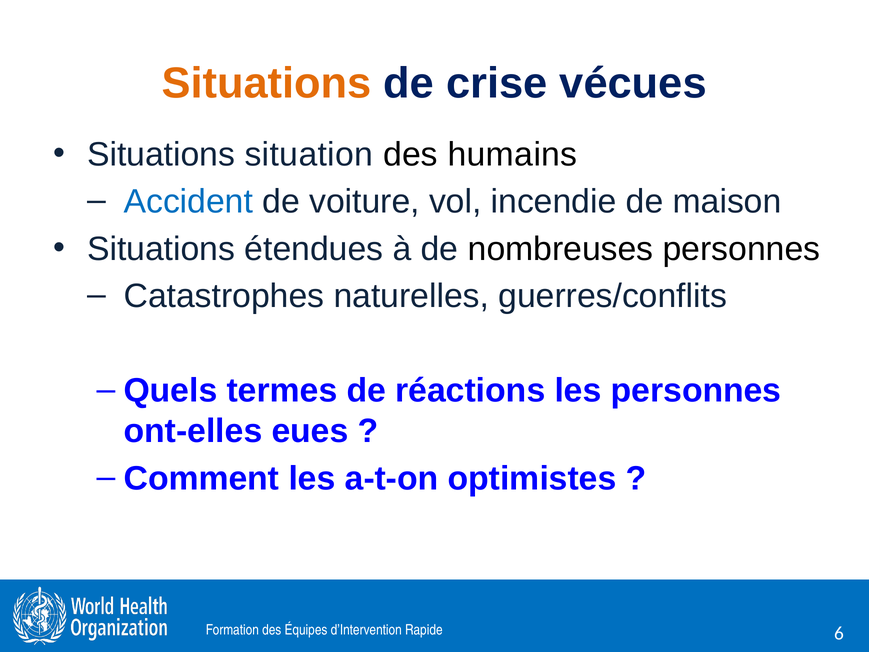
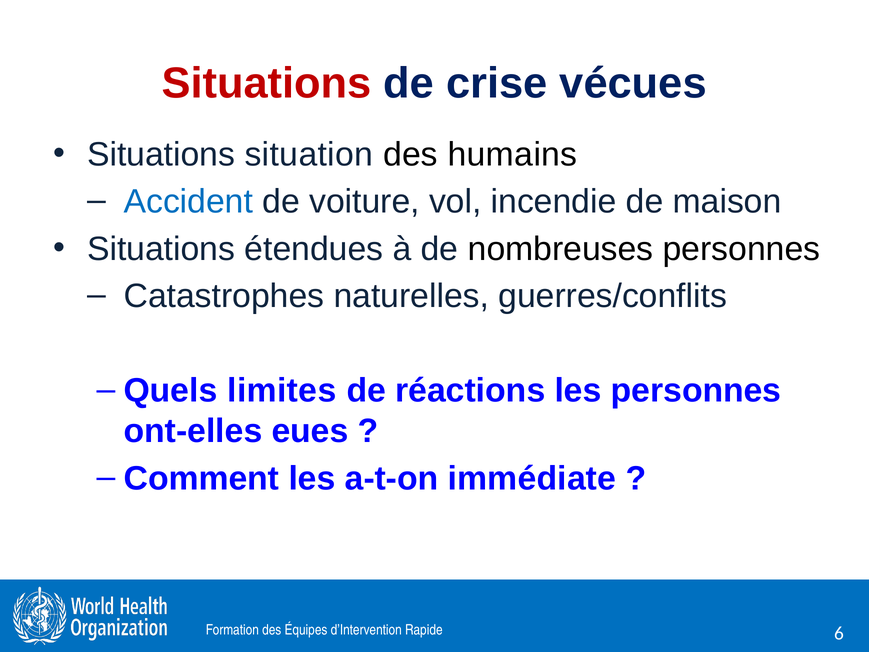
Situations colour: orange -> red (267, 83)
termes: termes -> limites (282, 391)
optimistes: optimistes -> immédiate (532, 478)
